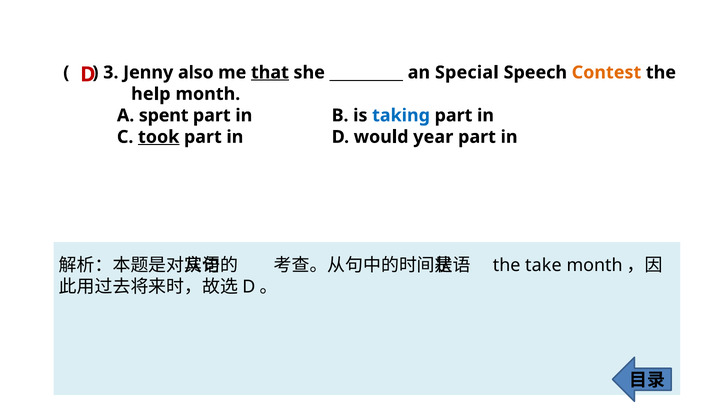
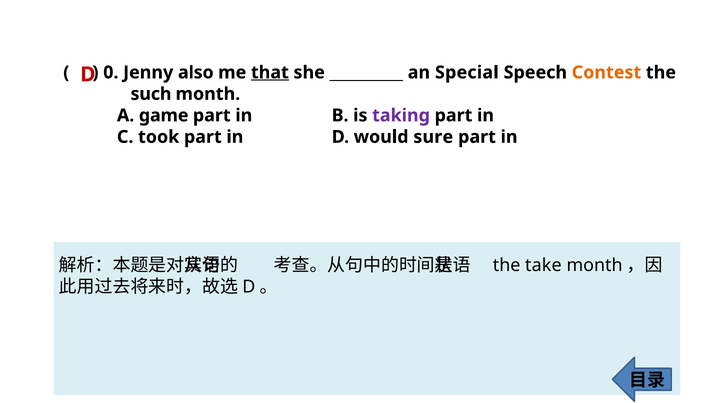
3: 3 -> 0 (111, 72)
help: help -> such (151, 94)
spent: spent -> game (164, 115)
taking colour: blue -> purple (401, 115)
took underline: present -> none (159, 137)
year: year -> sure (433, 137)
